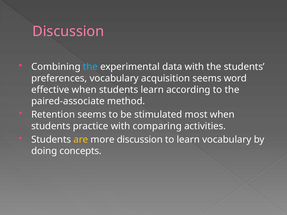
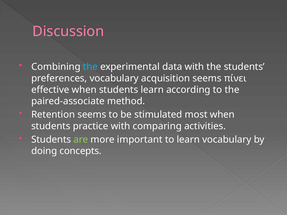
word: word -> πίνει (235, 78)
are colour: yellow -> light green (81, 140)
more discussion: discussion -> important (140, 140)
